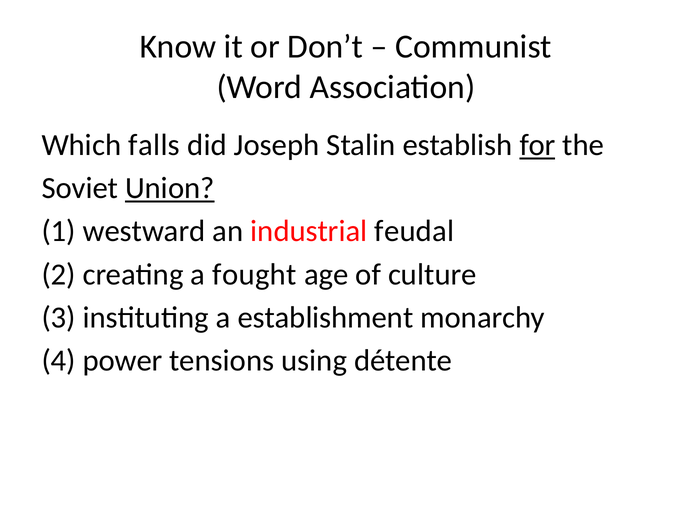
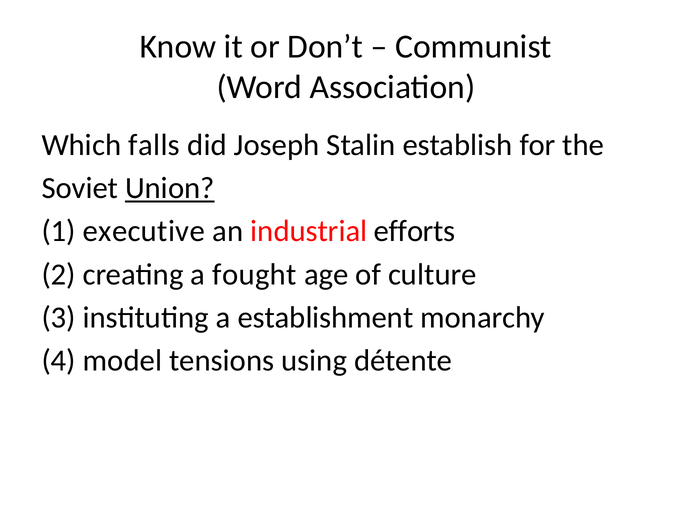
for underline: present -> none (538, 145)
westward: westward -> executive (144, 231)
feudal: feudal -> efforts (415, 231)
power: power -> model (122, 361)
